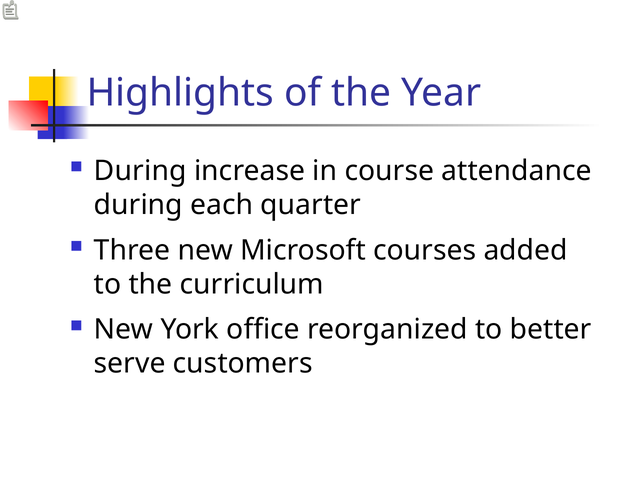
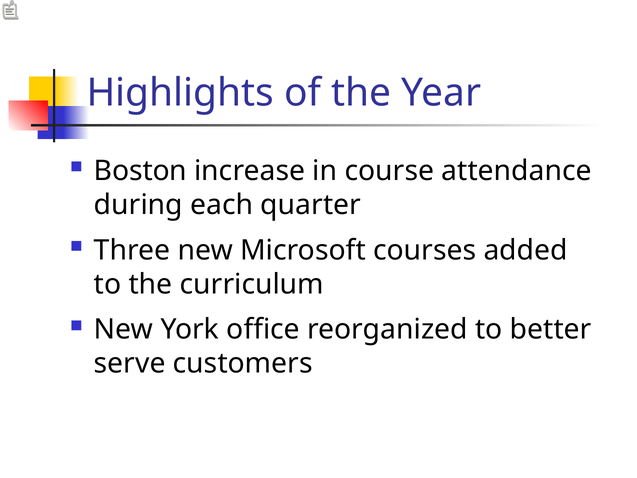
During: During -> Boston (140, 171)
